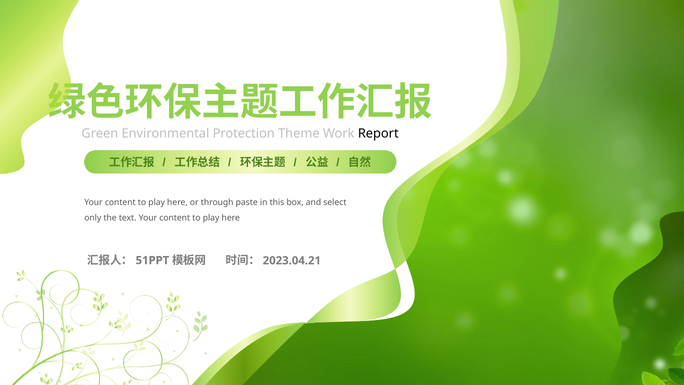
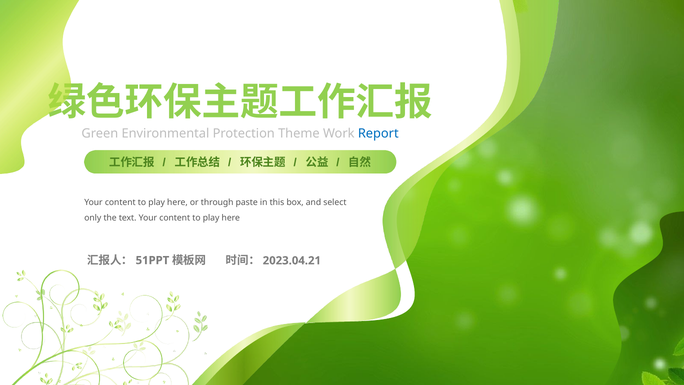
Report colour: black -> blue (378, 133)
